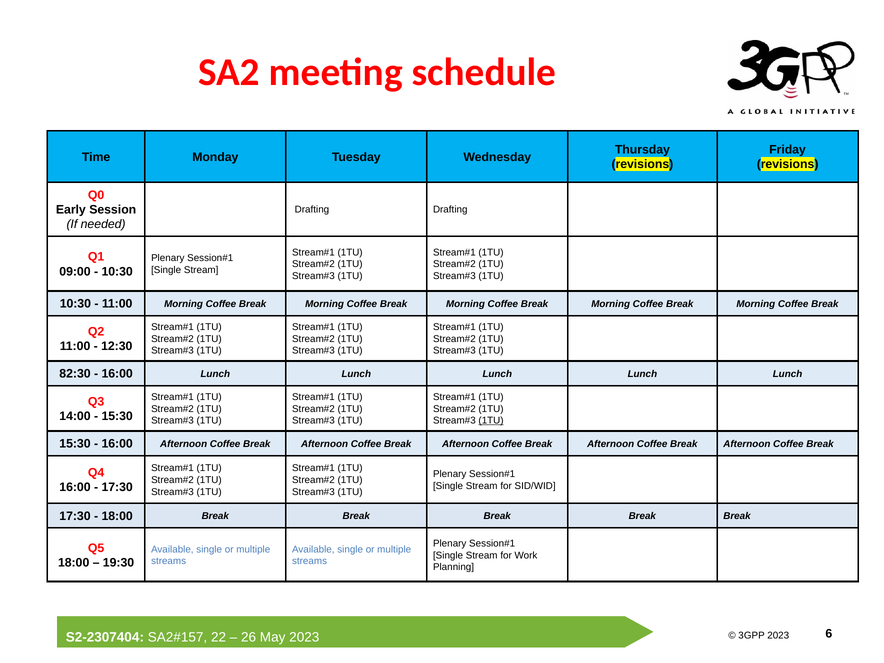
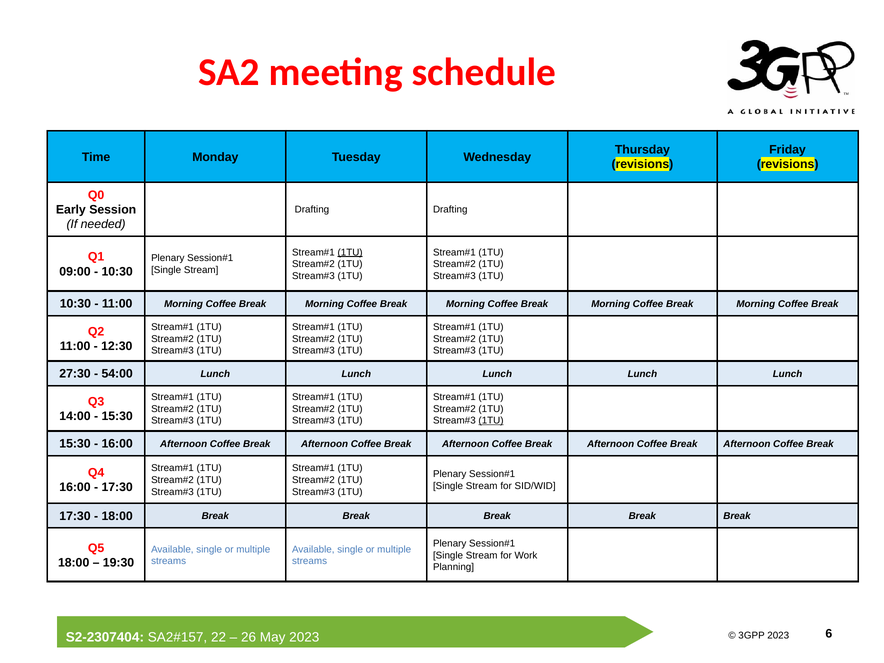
1TU underline: none -> present (350, 252)
82:30: 82:30 -> 27:30 (75, 374)
16:00: 16:00 -> 54:00 (117, 374)
